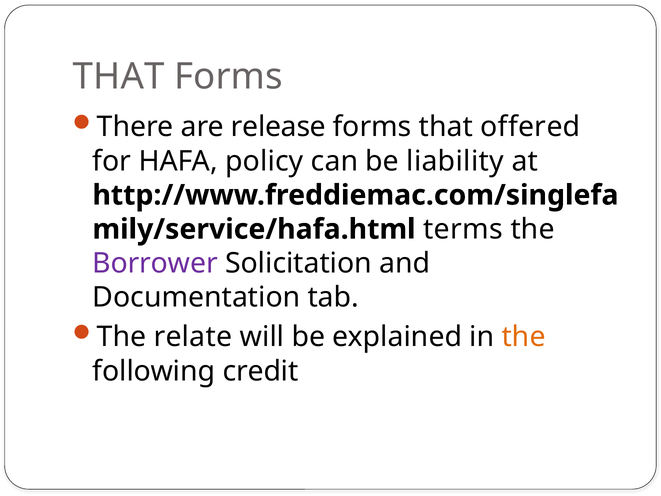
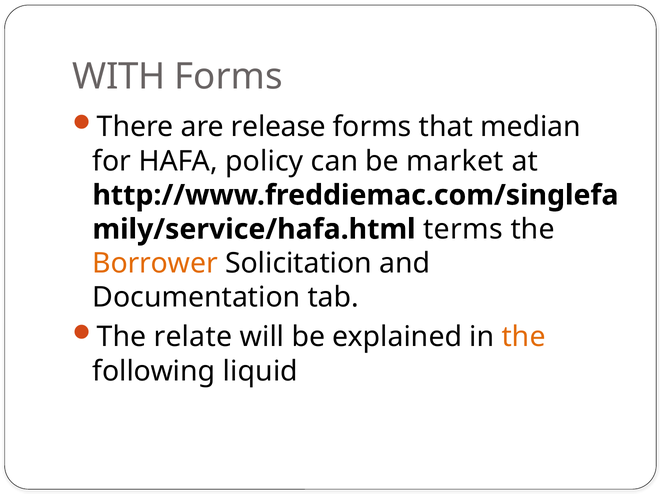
THAT: THAT -> WITH (119, 76)
offered: offered -> median (531, 127)
liability: liability -> market (455, 161)
Borrower colour: purple -> orange (155, 263)
credit: credit -> liquid (260, 371)
